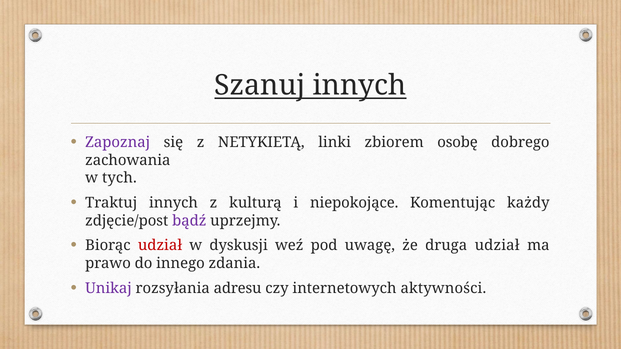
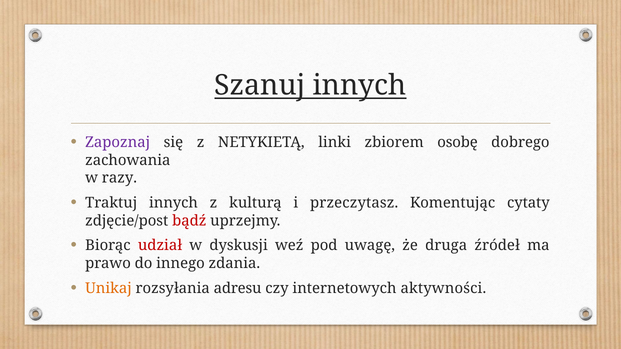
tych: tych -> razy (119, 178)
niepokojące: niepokojące -> przeczytasz (354, 203)
każdy: każdy -> cytaty (528, 203)
bądź colour: purple -> red (189, 221)
druga udział: udział -> źródeł (497, 246)
Unikaj colour: purple -> orange (108, 288)
